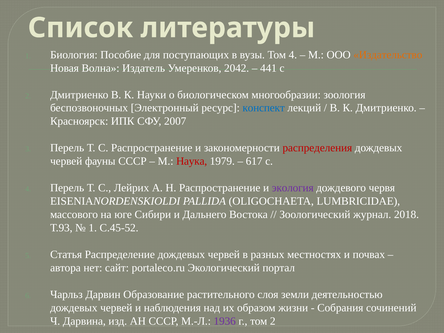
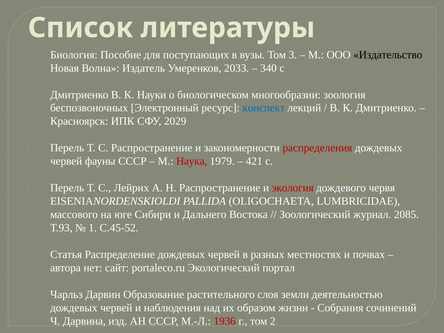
Том 4: 4 -> 3 (293, 55)
Издательство colour: orange -> black (388, 55)
2042: 2042 -> 2033 (237, 68)
441: 441 -> 340 (268, 68)
2007: 2007 -> 2029 (175, 121)
617: 617 -> 421 (254, 161)
экология colour: purple -> red (293, 188)
2018: 2018 -> 2085 (406, 215)
1936 colour: purple -> red (225, 321)
